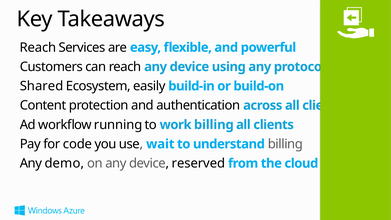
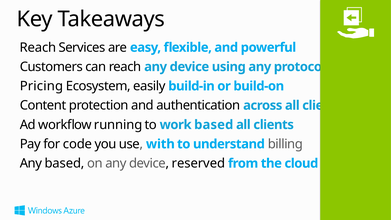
Shared: Shared -> Pricing (42, 86)
work billing: billing -> based (214, 125)
wait: wait -> with (160, 144)
Any demo: demo -> based (64, 163)
